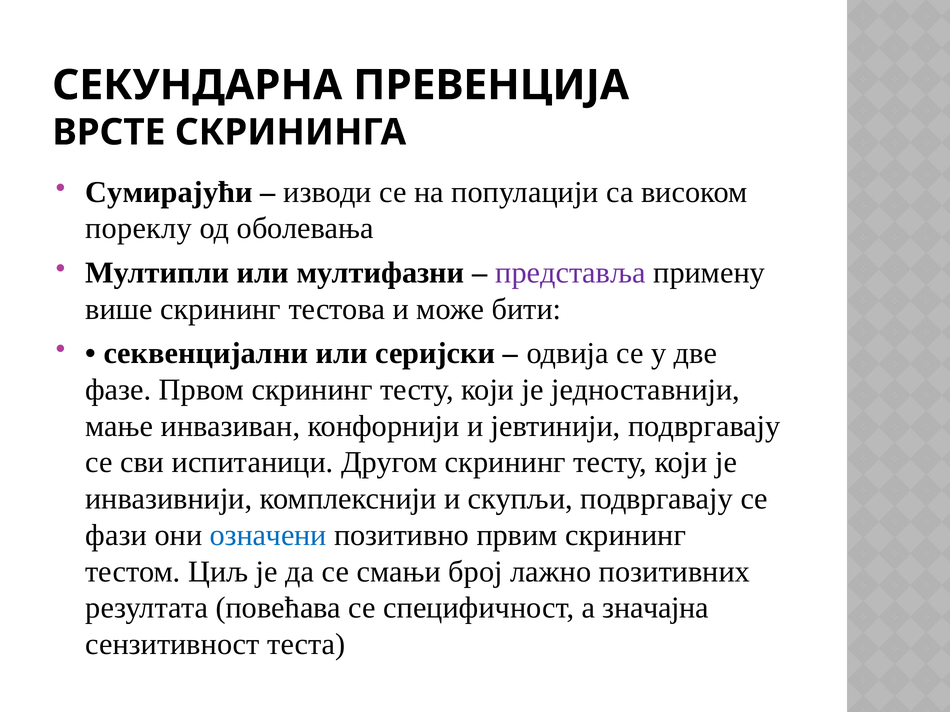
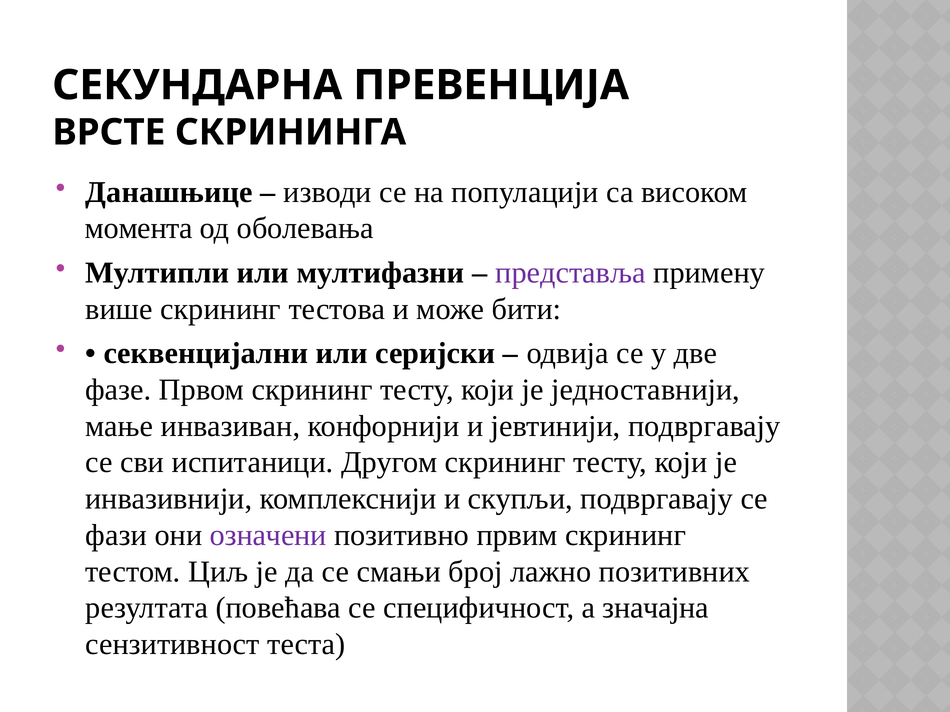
Сумирајући: Сумирајући -> Данашњице (169, 192)
пореклу: пореклу -> момента (139, 229)
означени colour: blue -> purple (268, 536)
